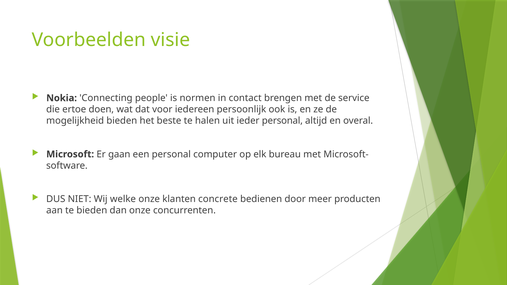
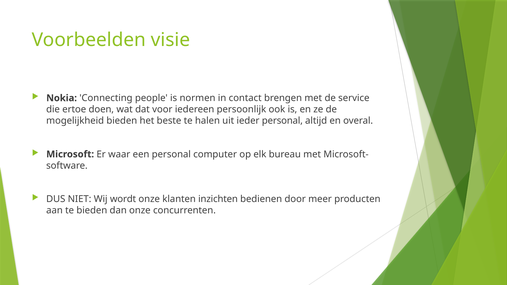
gaan: gaan -> waar (119, 154)
welke: welke -> wordt (123, 199)
concrete: concrete -> inzichten (218, 199)
